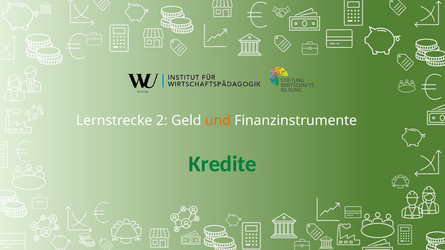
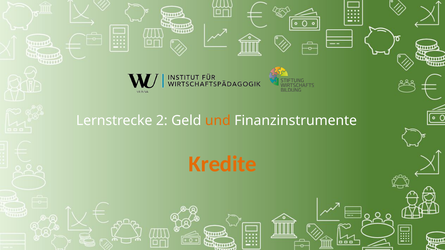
Kredite colour: green -> orange (223, 164)
